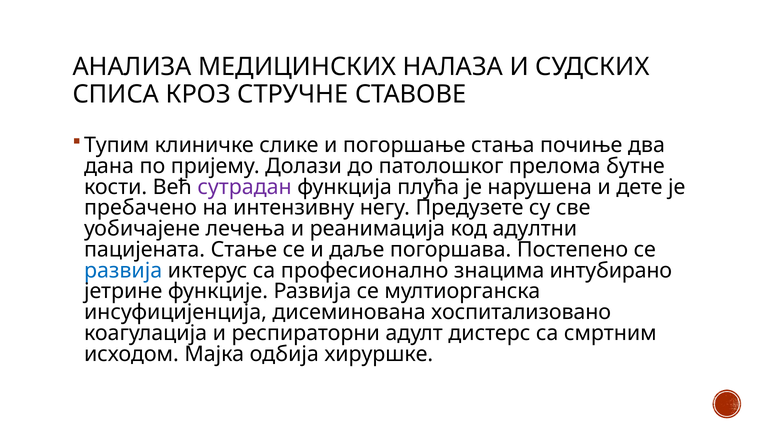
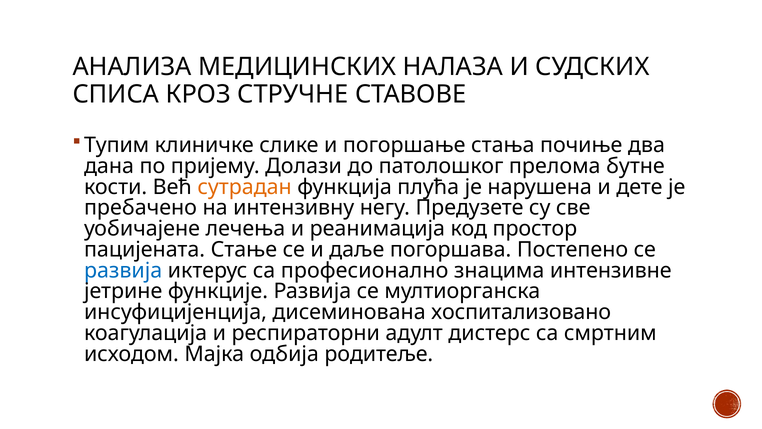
сутрадан colour: purple -> orange (245, 187)
адултни: адултни -> простор (535, 228)
интубирано: интубирано -> интензивне (611, 270)
хируршке: хируршке -> родитеље (379, 354)
